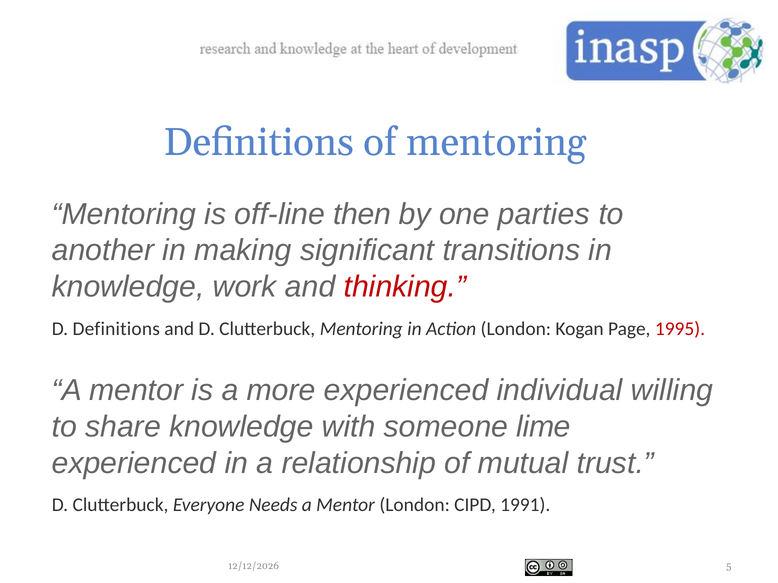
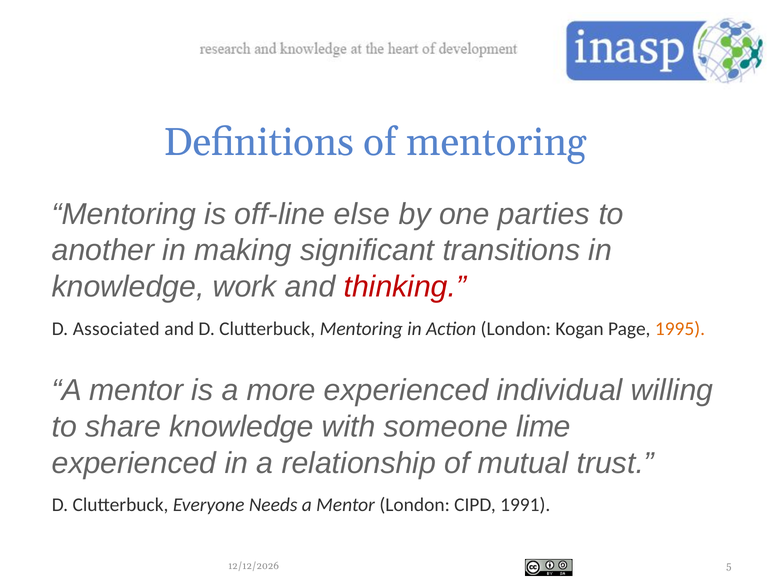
then: then -> else (362, 214)
D Definitions: Definitions -> Associated (116, 329)
1995 colour: red -> orange (680, 329)
